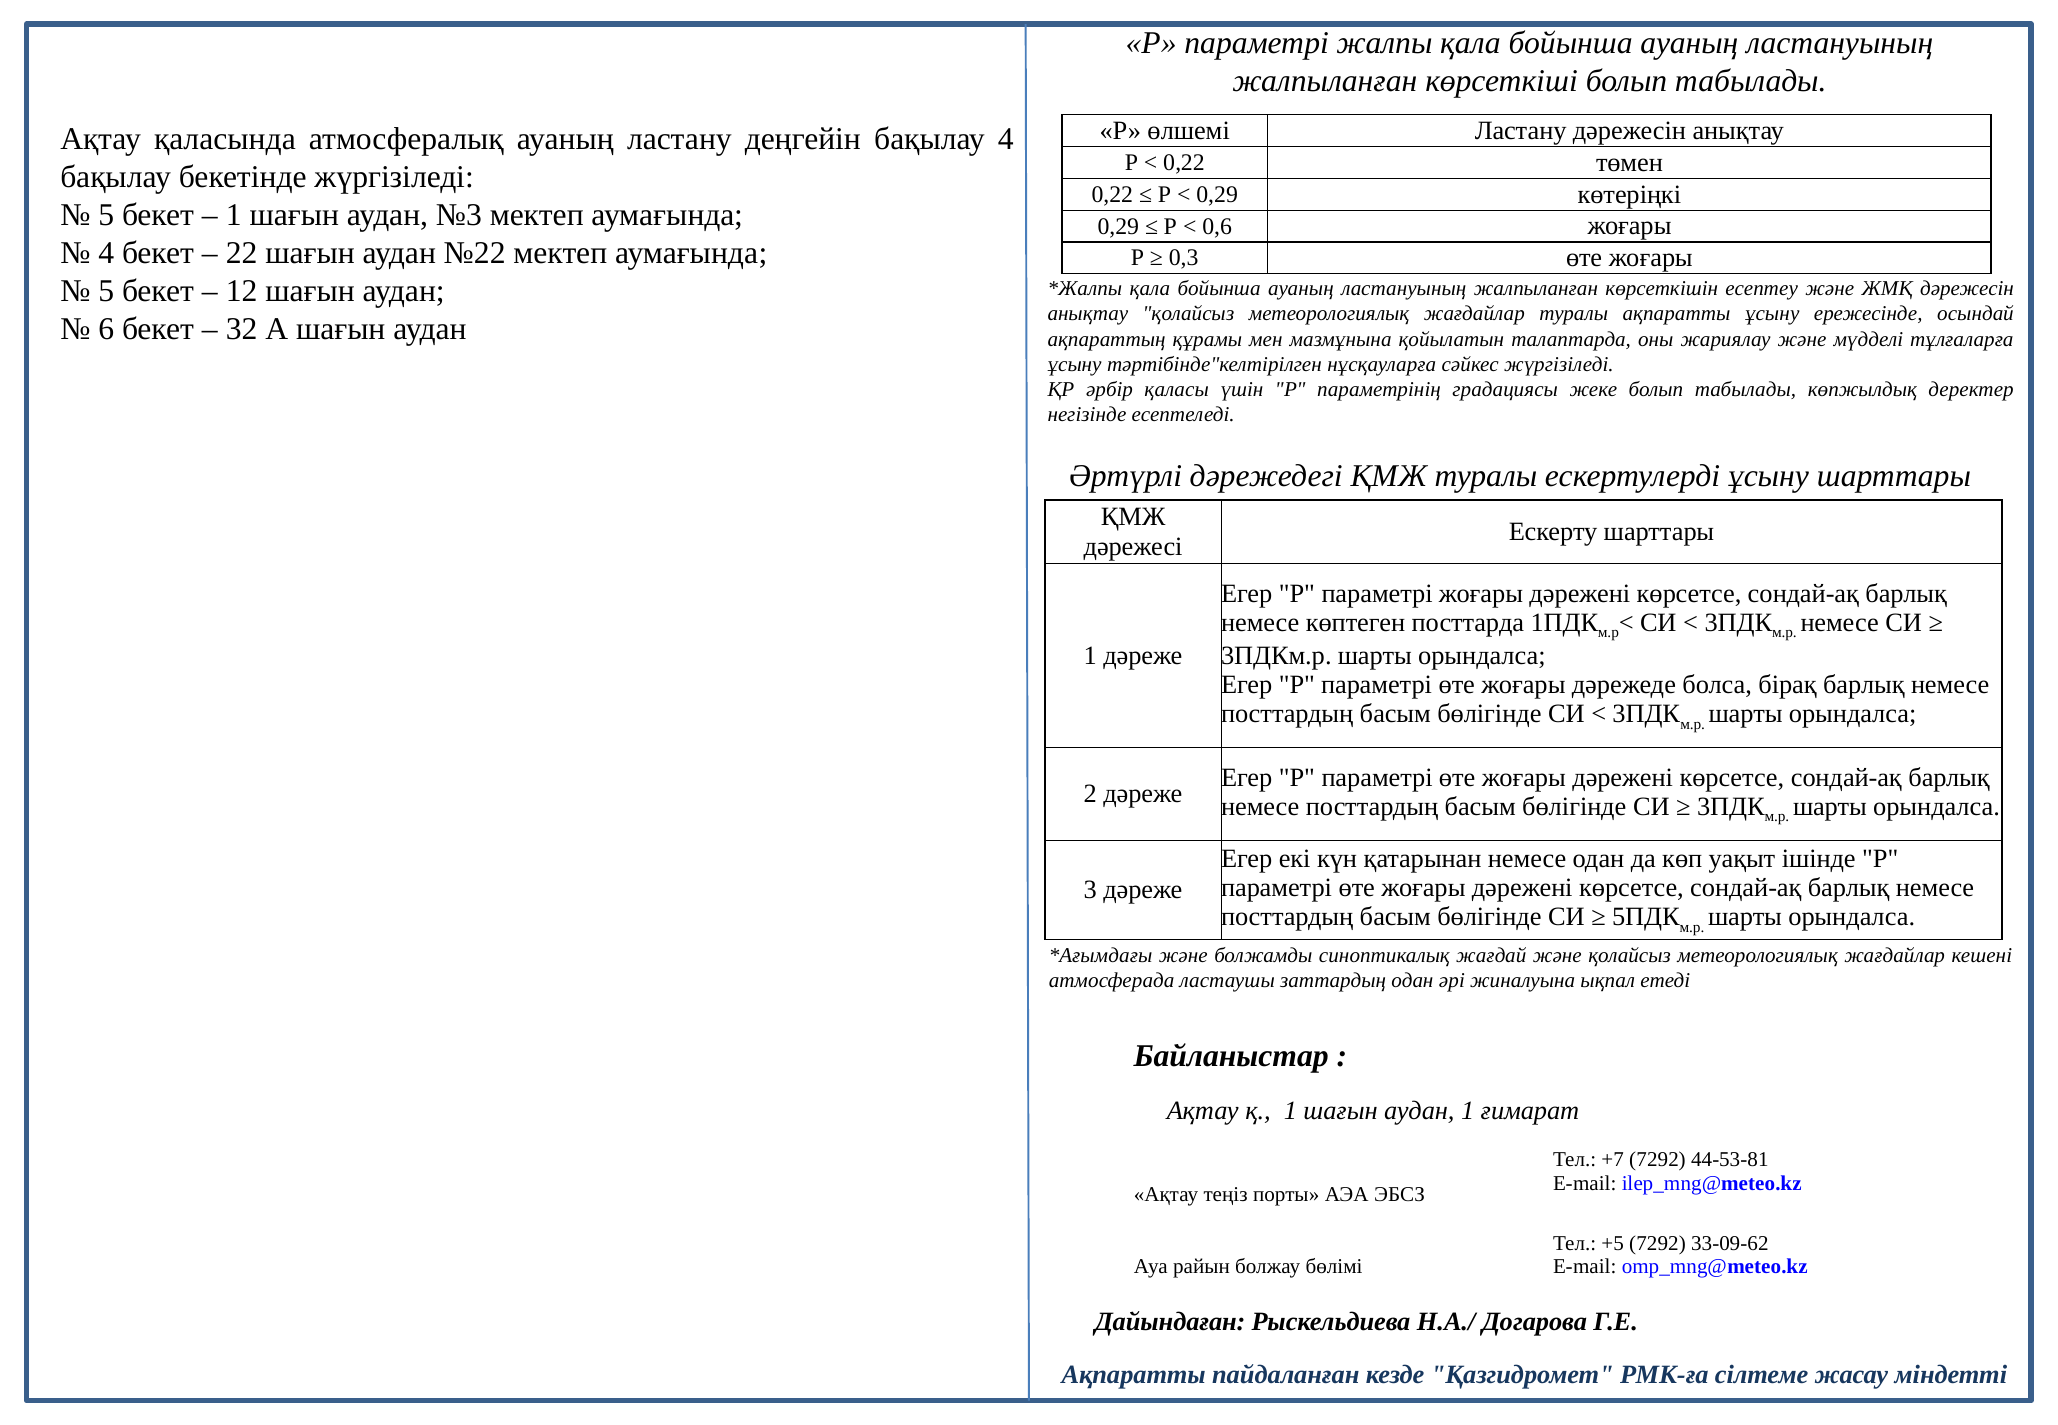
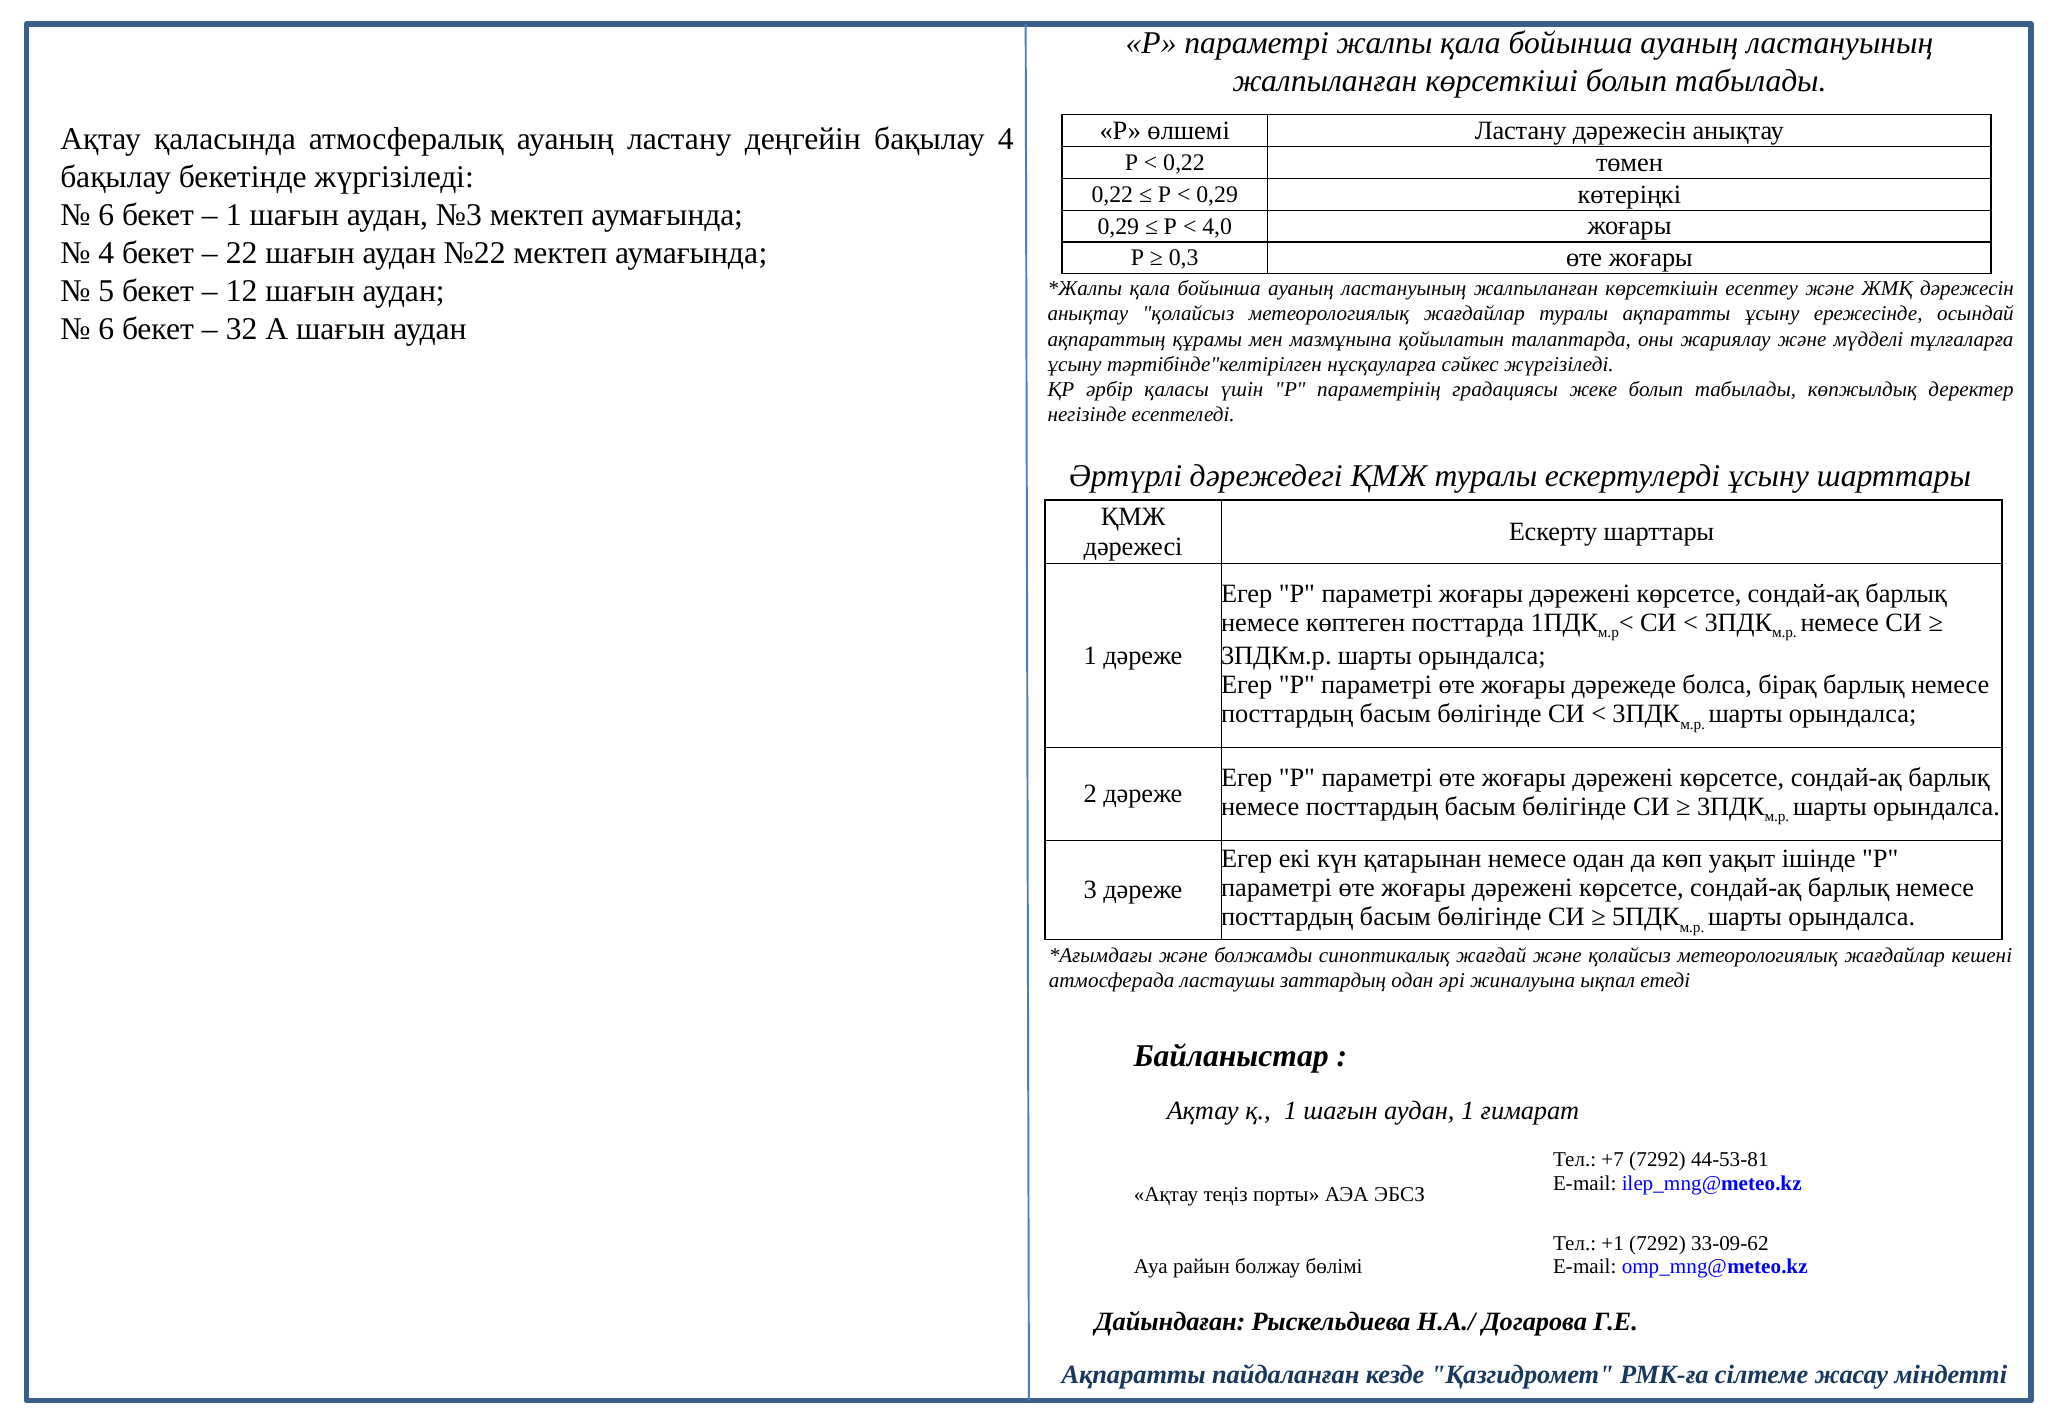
5: 5 -> 6 (106, 215)
0,6: 0,6 -> 4,0 (1217, 226)
+5: +5 -> +1 (1613, 1243)
